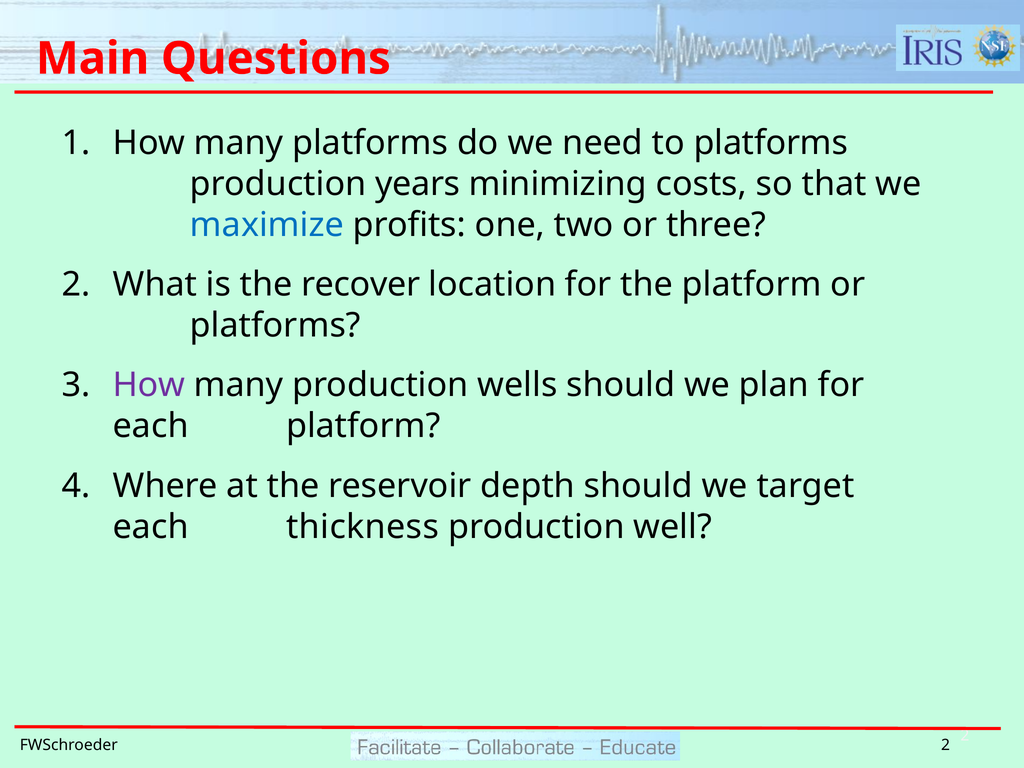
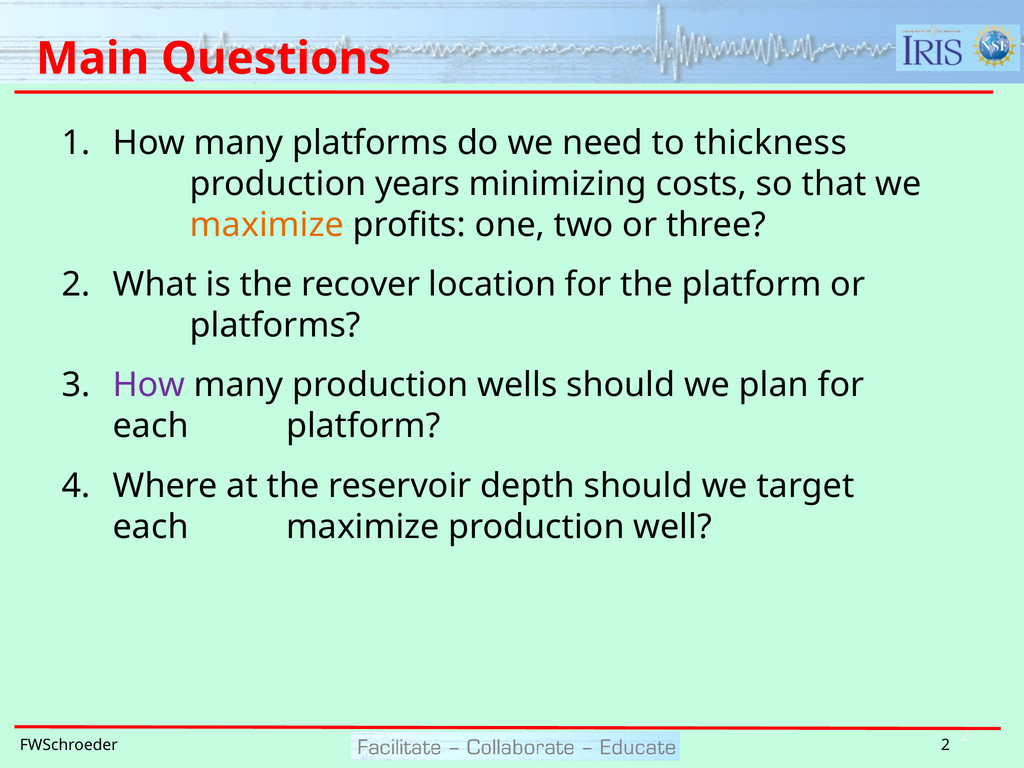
to platforms: platforms -> thickness (771, 143)
maximize colour: blue -> orange (267, 225)
each thickness: thickness -> maximize (363, 527)
